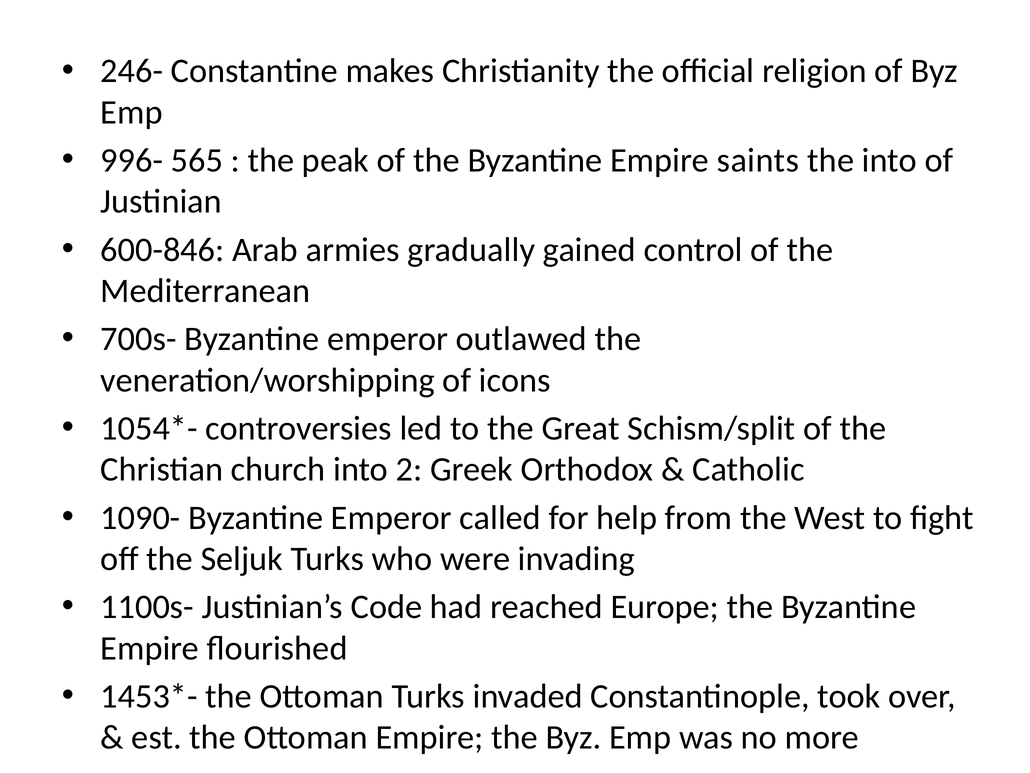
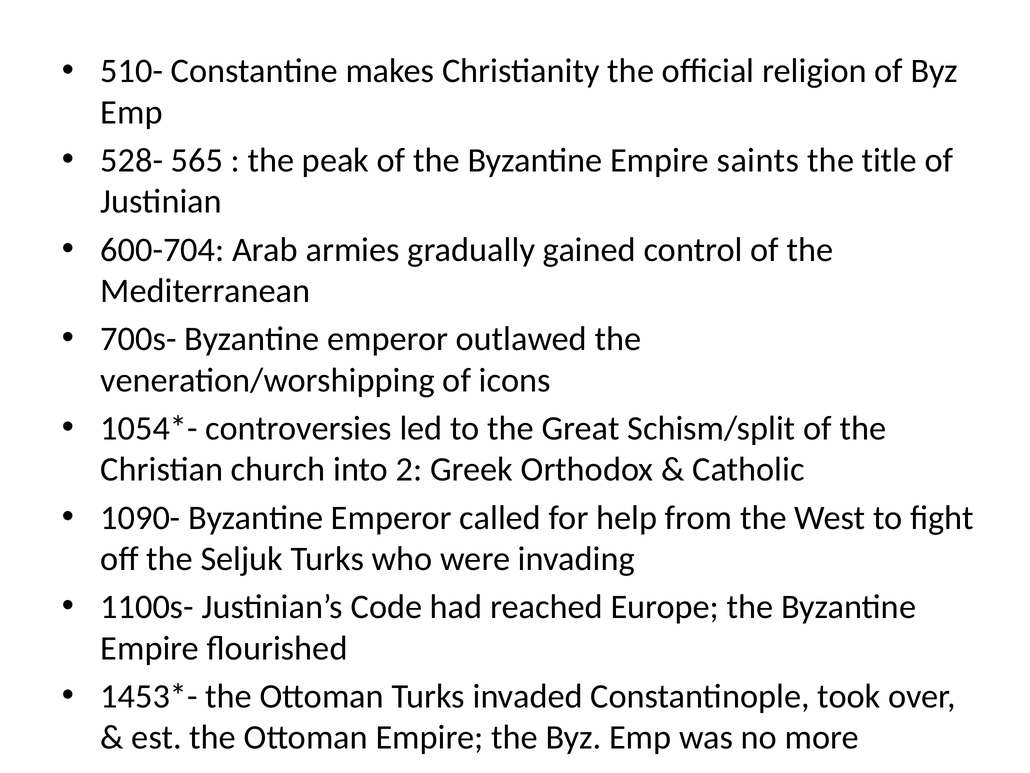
246-: 246- -> 510- (132, 71)
996-: 996- -> 528- (132, 160)
the into: into -> title (889, 160)
600-846: 600-846 -> 600-704 (162, 250)
